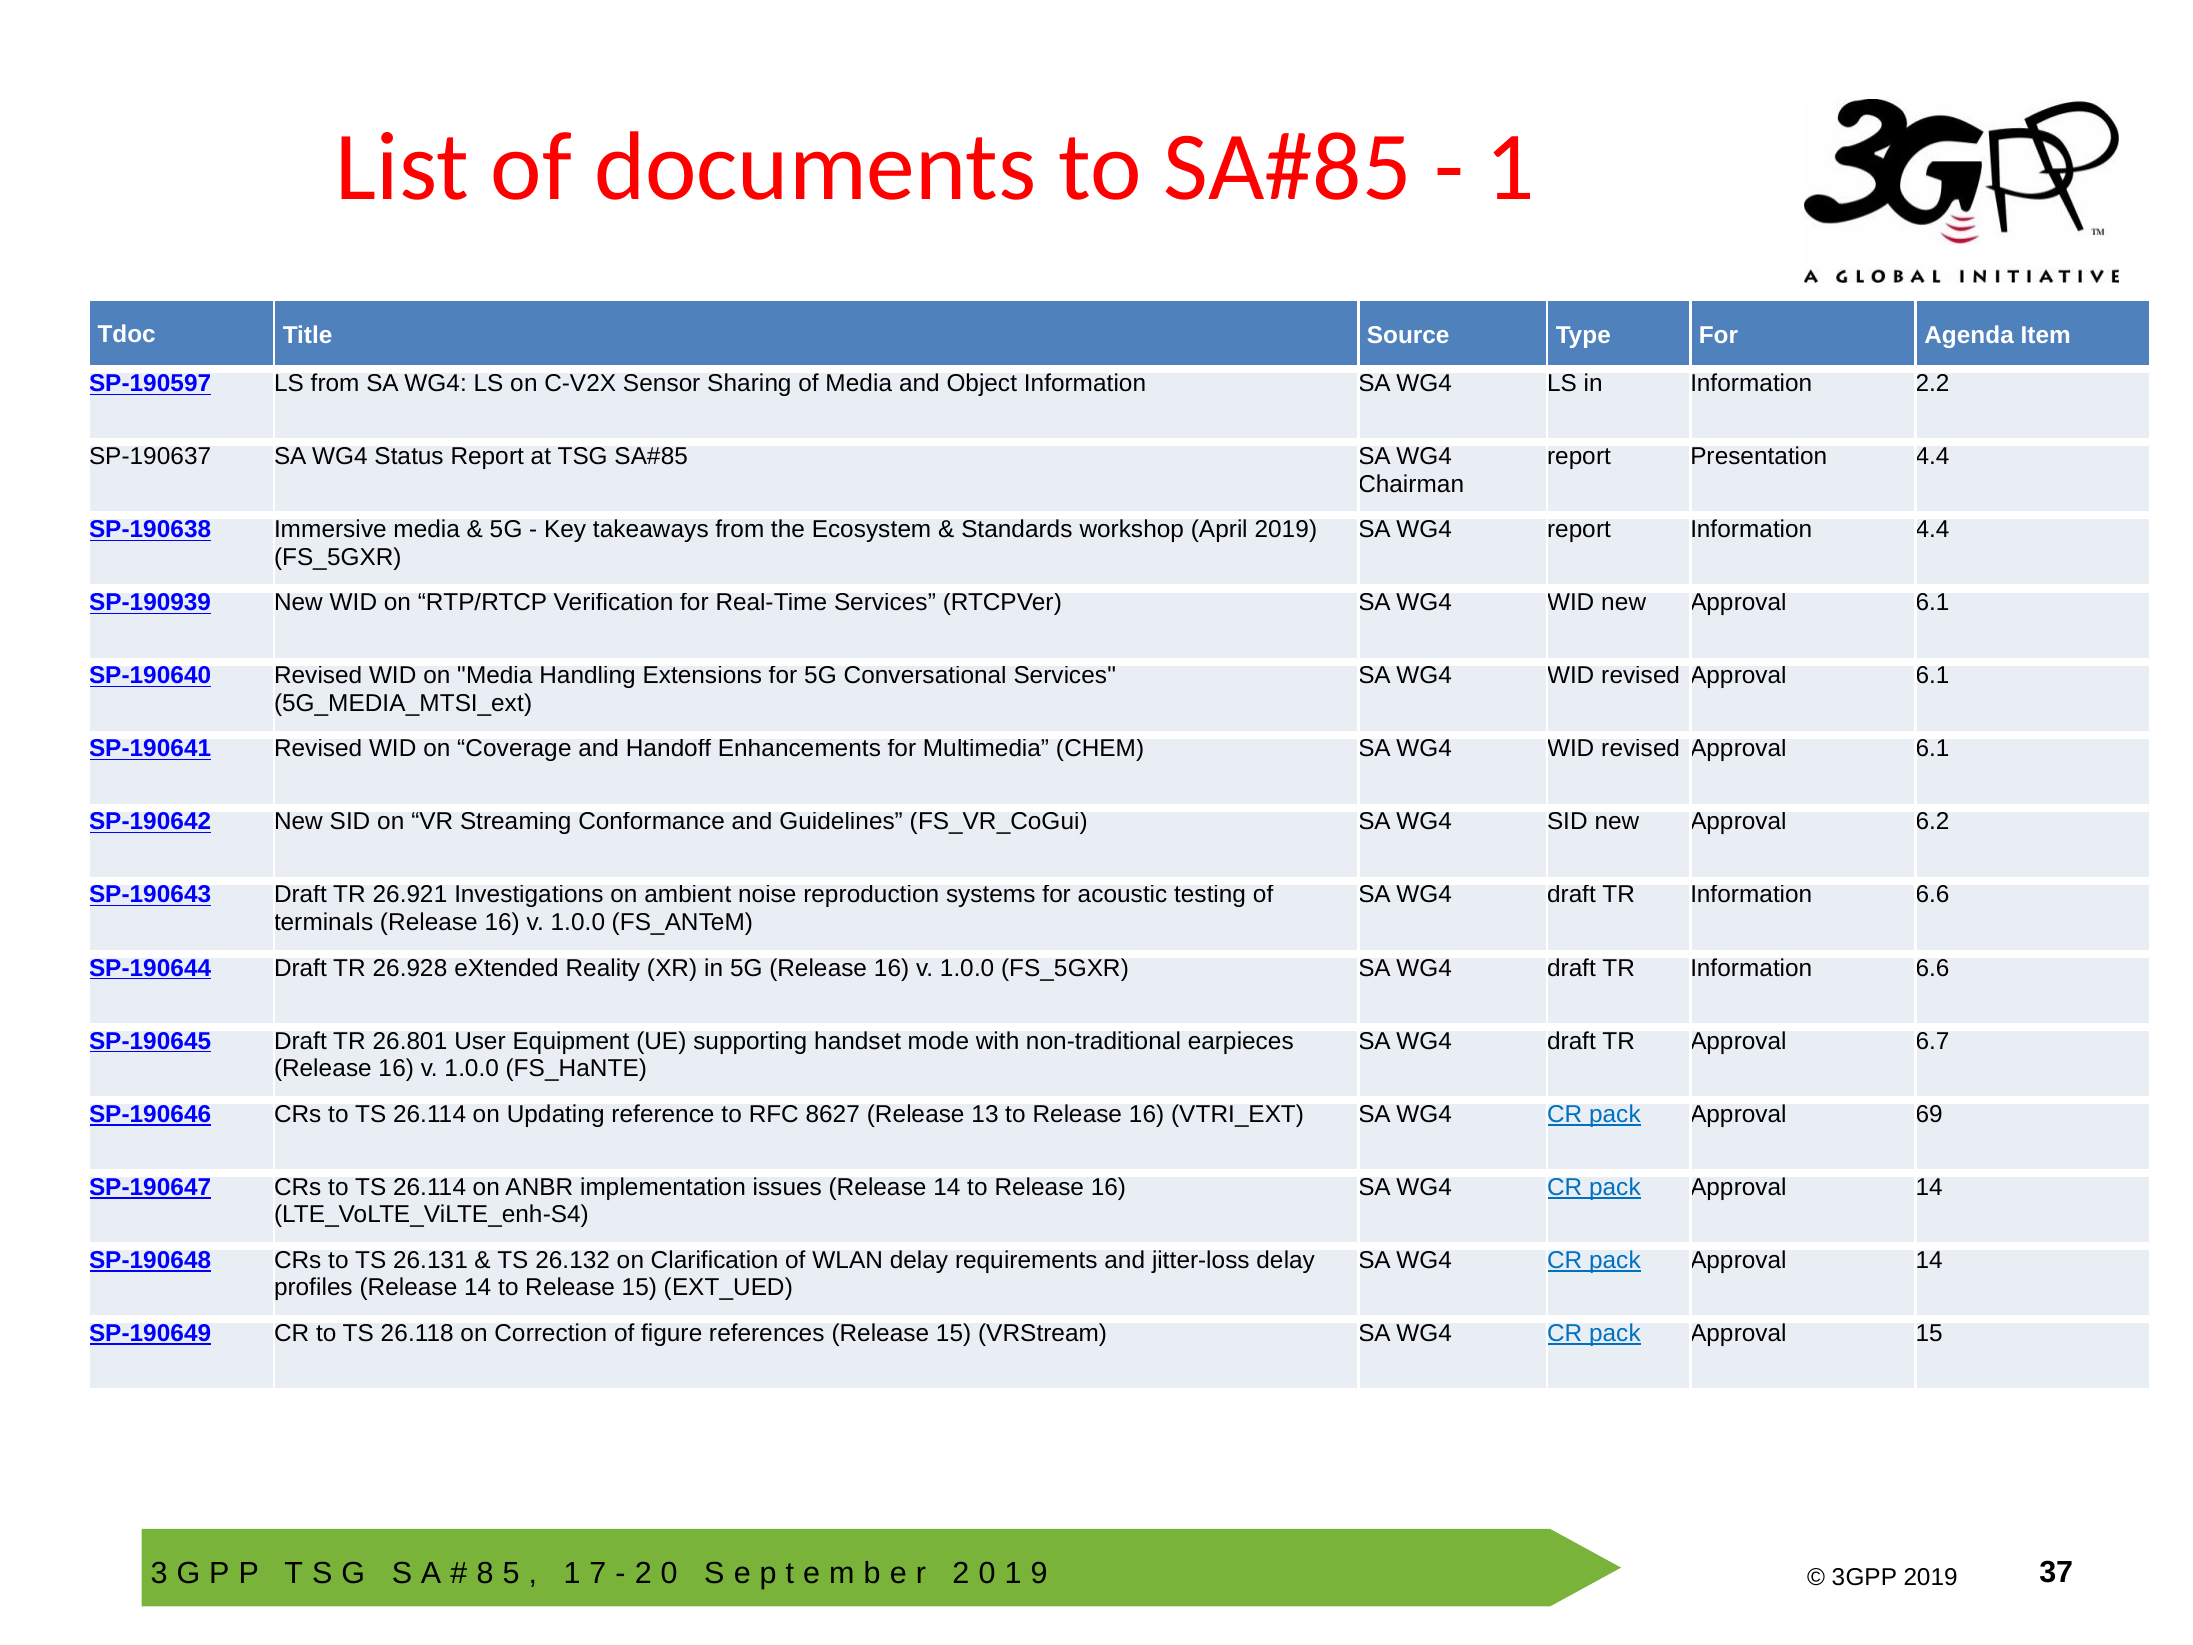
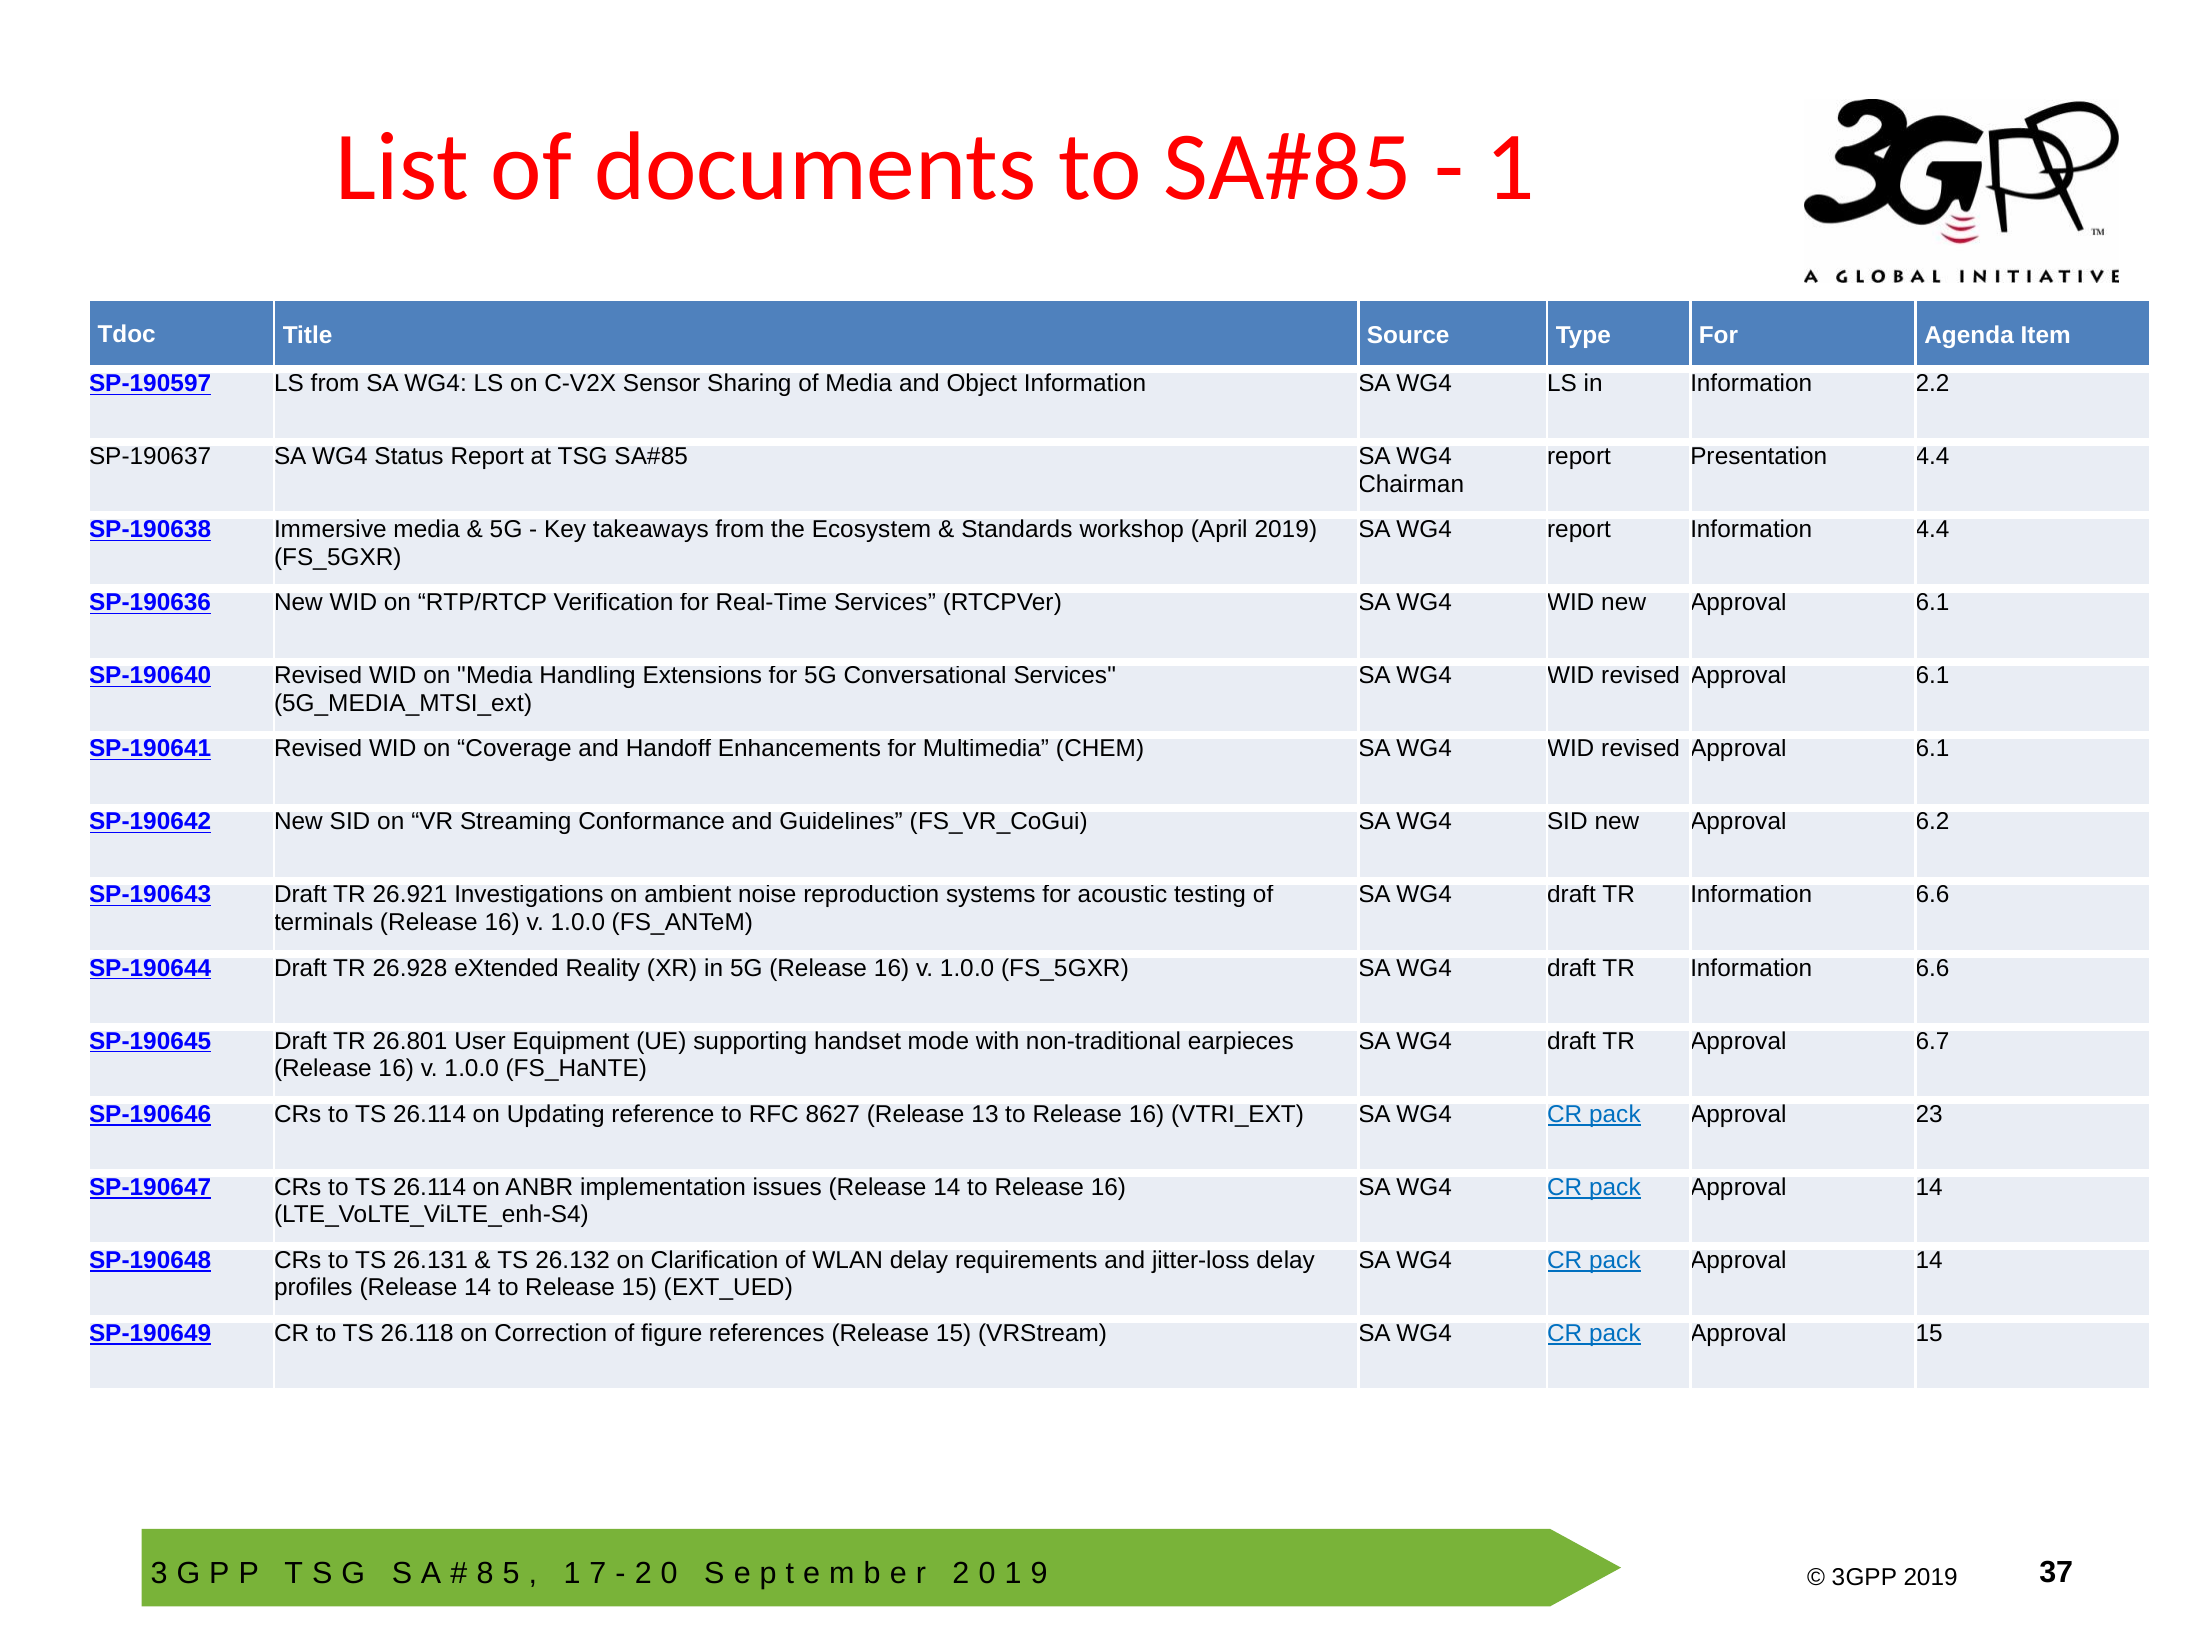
SP-190939: SP-190939 -> SP-190636 (150, 603)
69: 69 -> 23 (1929, 1114)
